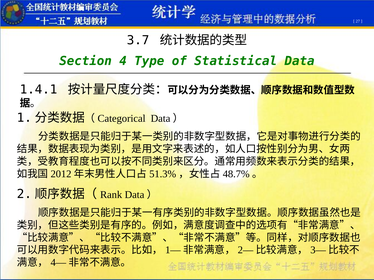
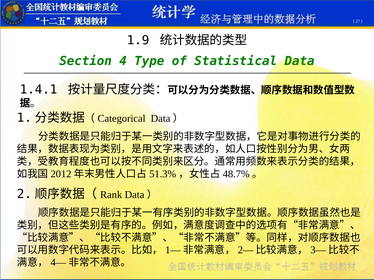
3.7: 3.7 -> 1.9 (138, 40)
